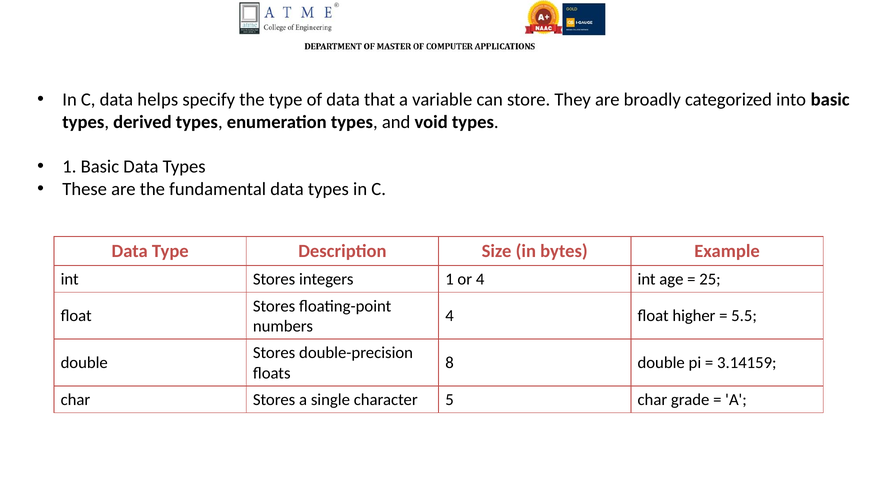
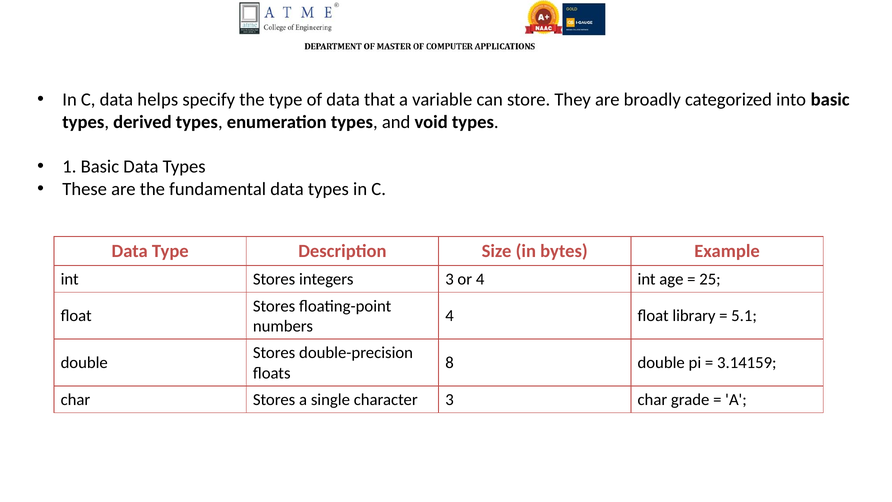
integers 1: 1 -> 3 (450, 279)
higher: higher -> library (694, 316)
5.5: 5.5 -> 5.1 (744, 316)
character 5: 5 -> 3 (450, 400)
